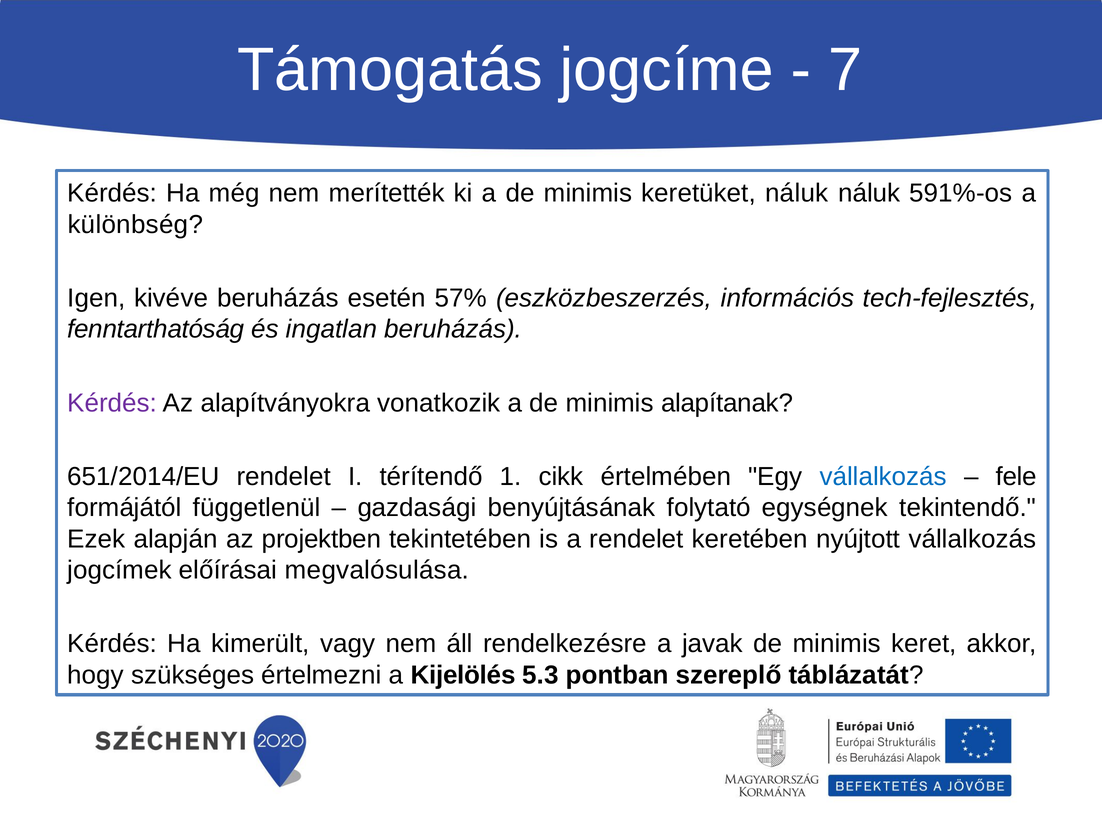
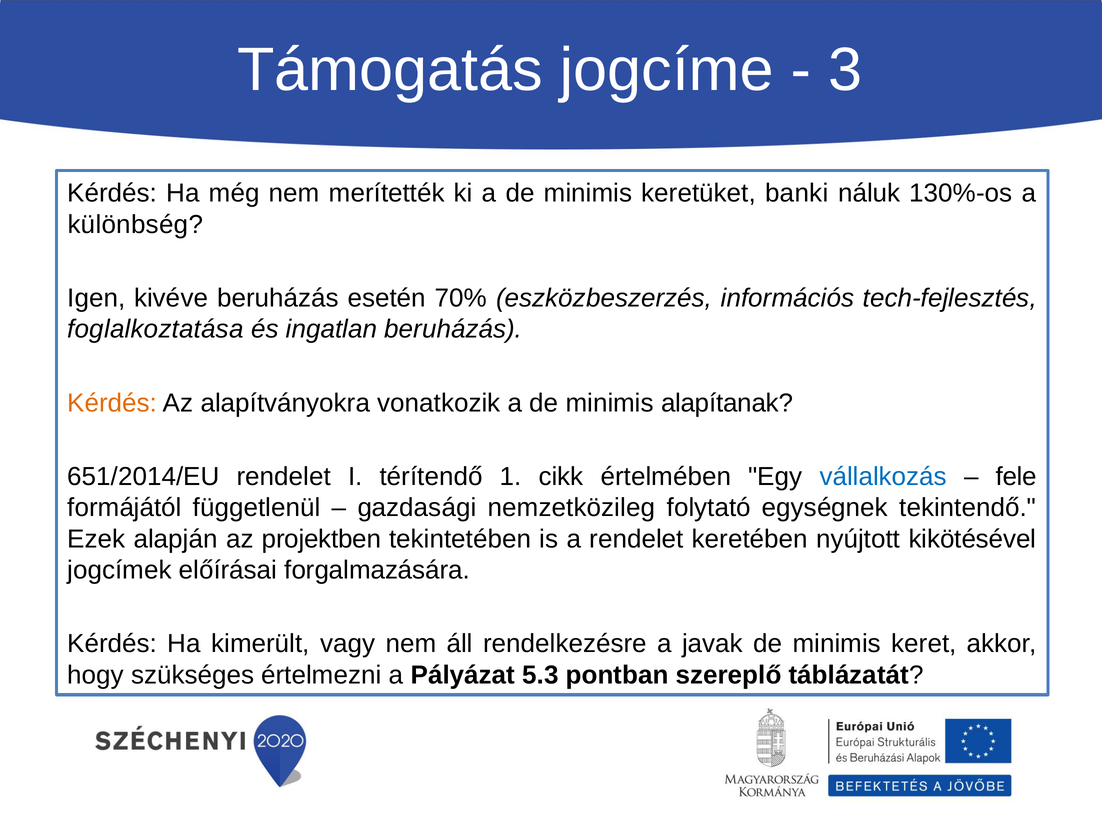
7: 7 -> 3 (845, 70)
keretüket náluk: náluk -> banki (797, 193)
591%-os: 591%-os -> 130%-os (961, 193)
57%: 57% -> 70% (461, 298)
fenntarthatóság: fenntarthatóság -> foglalkoztatása (156, 329)
Kérdés colour: purple -> orange (112, 403)
benyújtásának: benyújtásának -> nemzetközileg (571, 507)
nyújtott vállalkozás: vállalkozás -> kikötésével (972, 539)
megvalósulása: megvalósulása -> forgalmazására (377, 570)
Kijelölés: Kijelölés -> Pályázat (463, 675)
